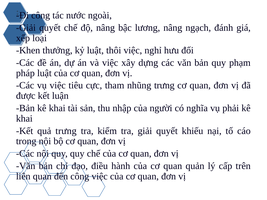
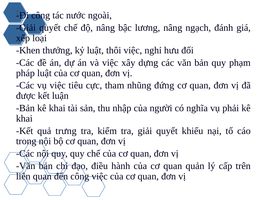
nhũng trưng: trưng -> đứng (164, 86)
